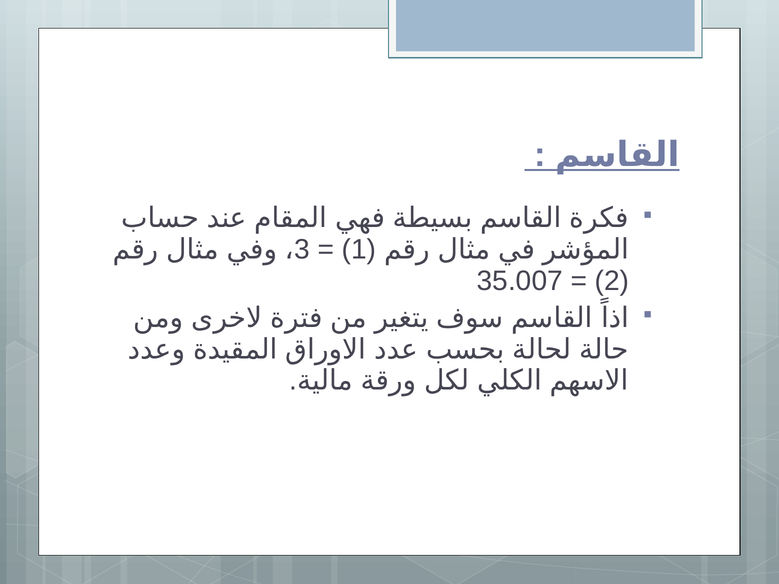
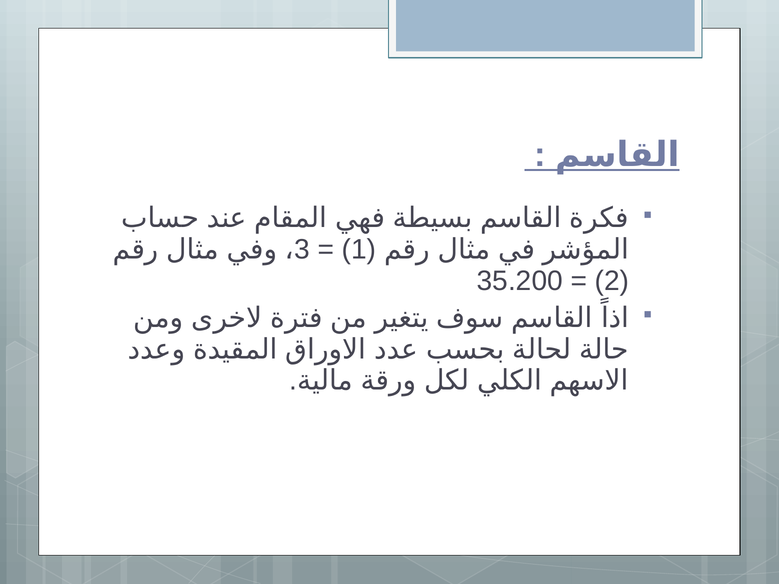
35.007: 35.007 -> 35.200 (520, 281)
